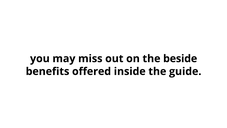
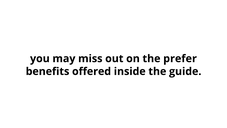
beside: beside -> prefer (180, 58)
